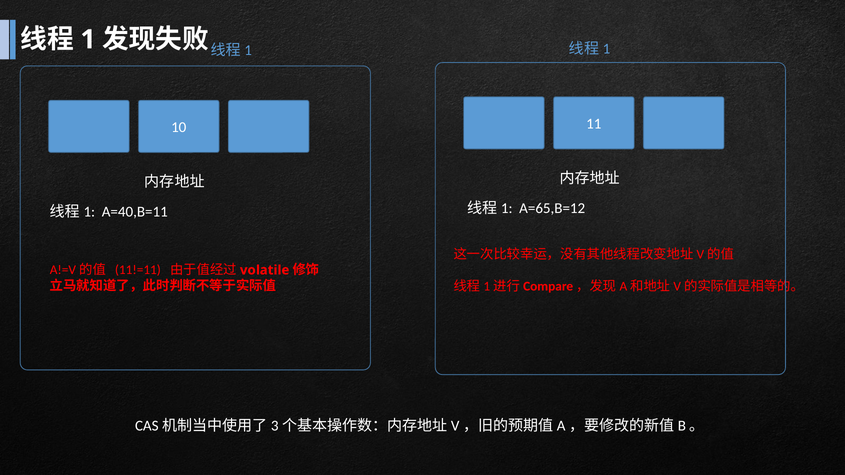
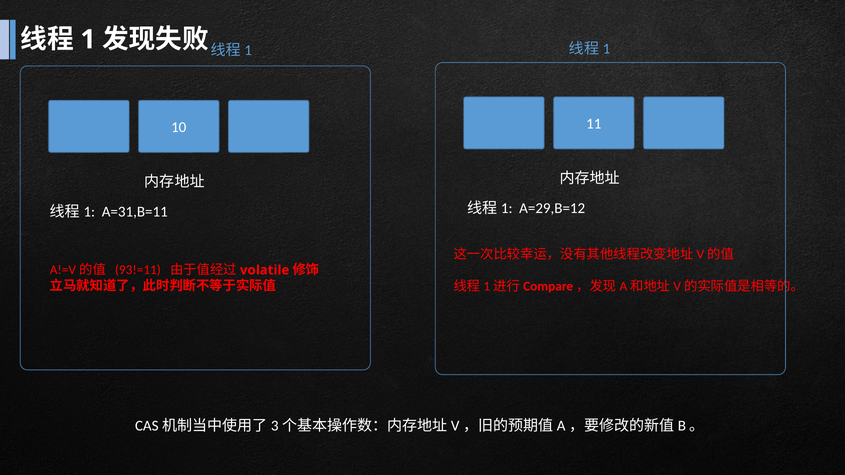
A=65,B=12: A=65,B=12 -> A=29,B=12 (552, 208)
A=40,B=11: A=40,B=11 -> A=31,B=11 (135, 212)
11!=11: 11!=11 -> 93!=11 (138, 270)
